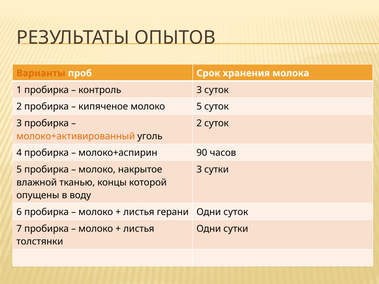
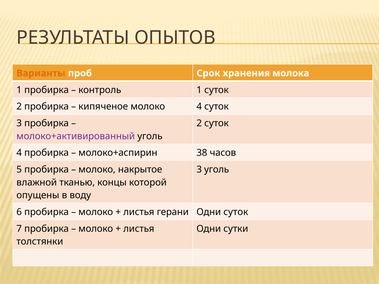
контроль 3: 3 -> 1 (199, 90)
молоко 5: 5 -> 4 (199, 107)
молоко+активированный colour: orange -> purple (76, 136)
90: 90 -> 38 (202, 153)
3 сутки: сутки -> уголь (217, 170)
